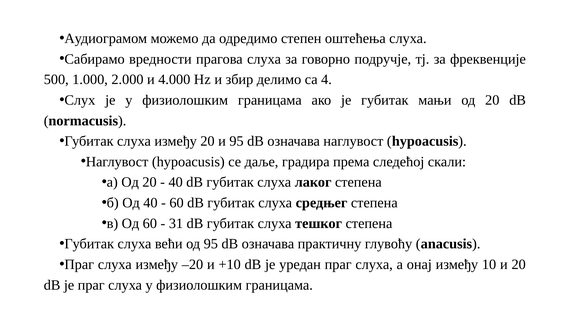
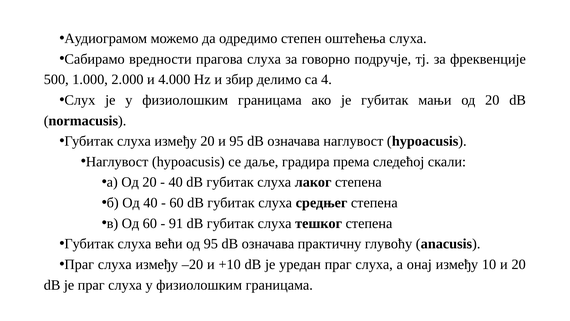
31: 31 -> 91 (176, 223)
